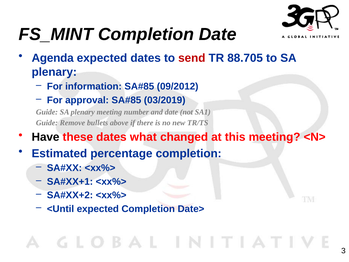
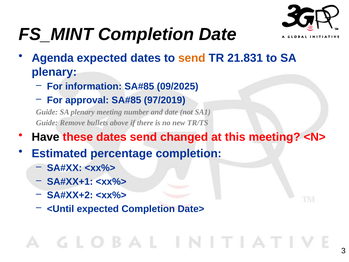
send colour: red -> orange (192, 58)
88.705: 88.705 -> 21.831 (245, 58)
09/2012: 09/2012 -> 09/2025 (178, 86)
03/2019: 03/2019 -> 97/2019 (165, 100)
dates what: what -> send (143, 137)
